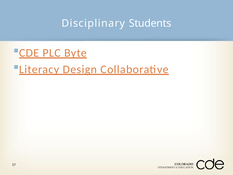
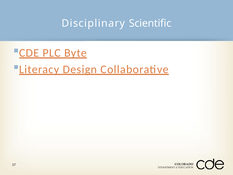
Students: Students -> Scientific (150, 23)
